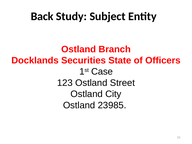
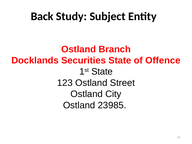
Officers: Officers -> Offence (163, 60)
1st Case: Case -> State (102, 72)
